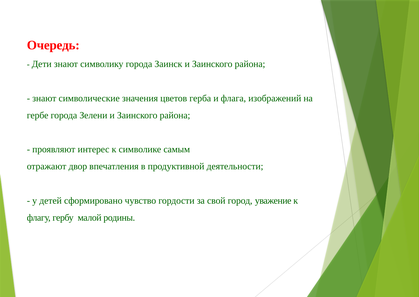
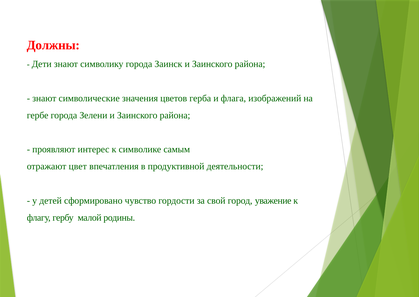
Очередь: Очередь -> Должны (53, 45)
двор: двор -> цвет (78, 166)
